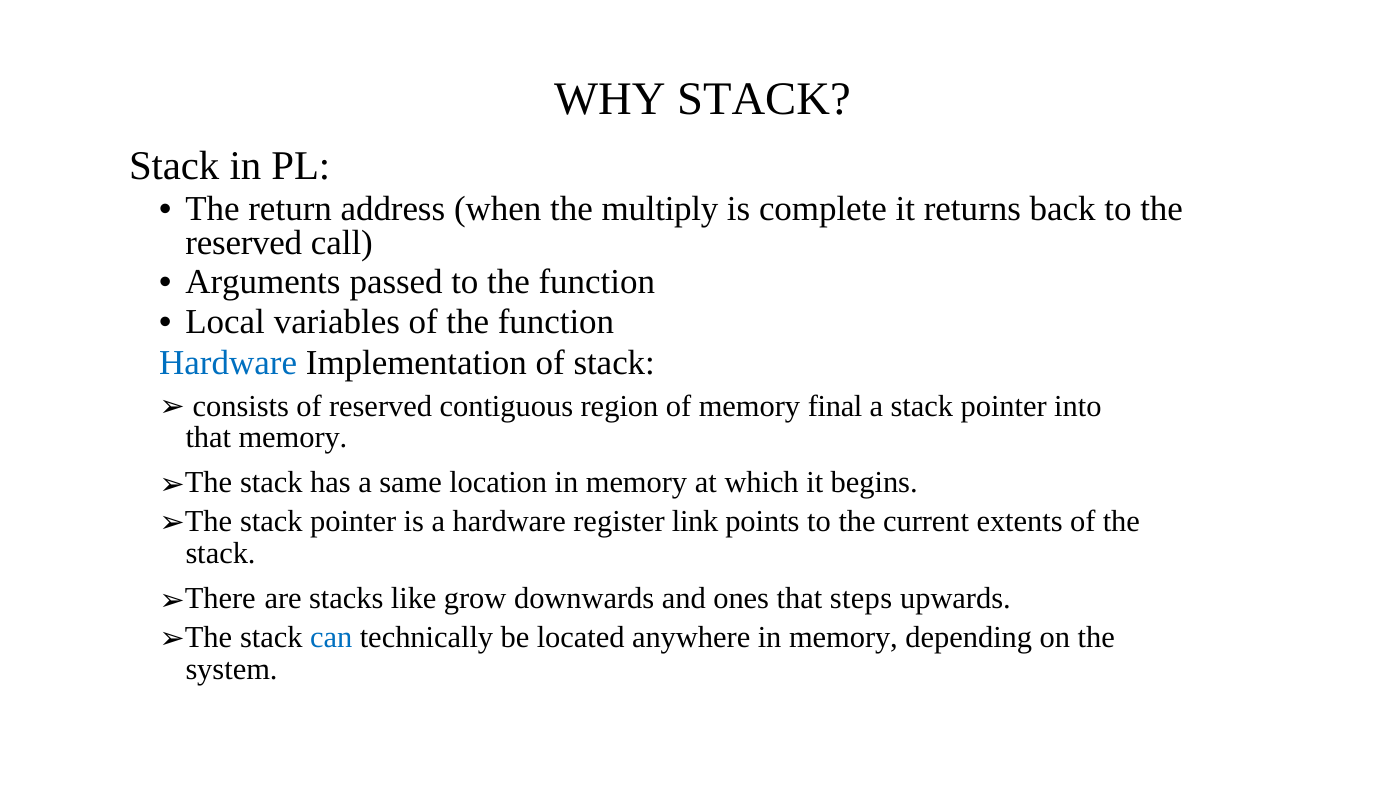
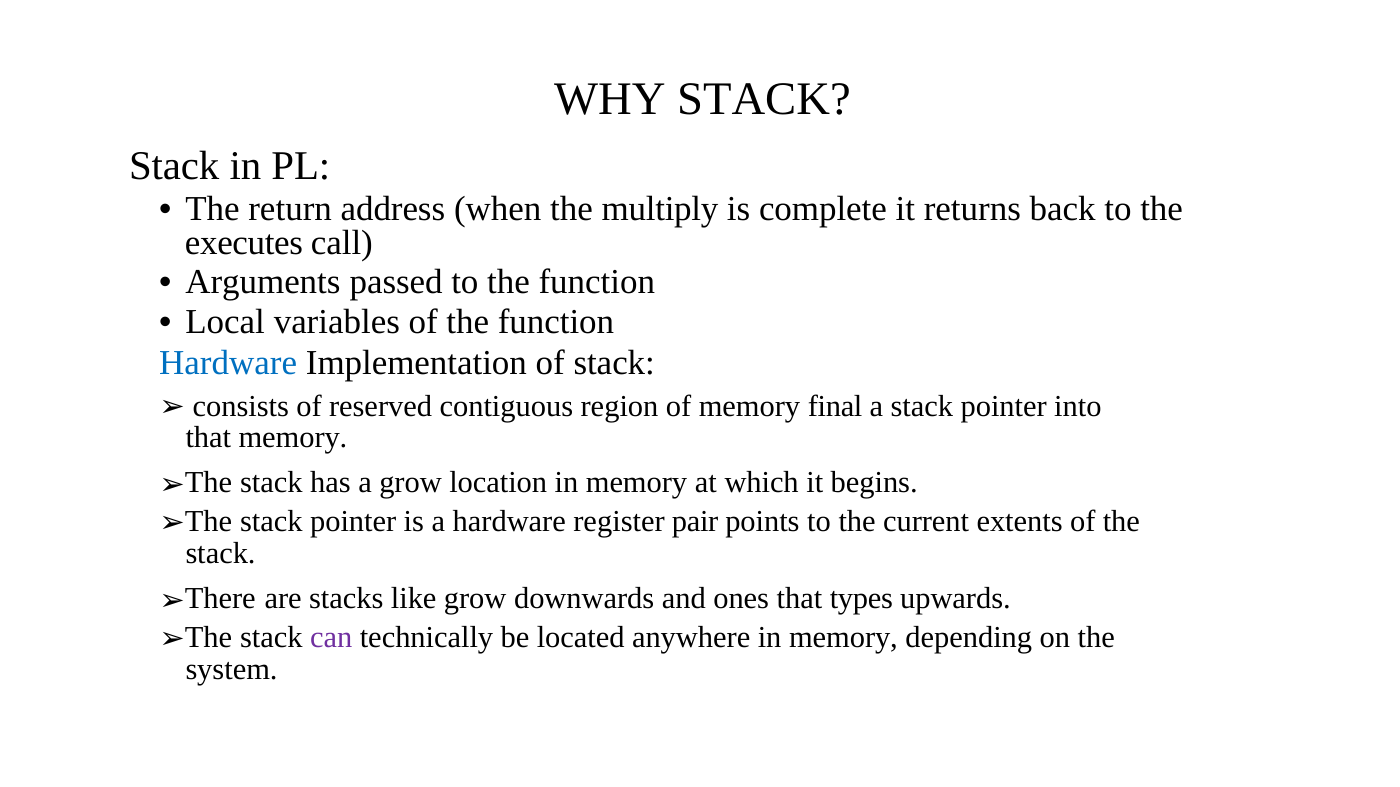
reserved: reserved -> executes (244, 243)
a same: same -> grow (411, 483)
link: link -> pair (695, 522)
steps: steps -> types (861, 599)
can colour: blue -> purple (331, 638)
